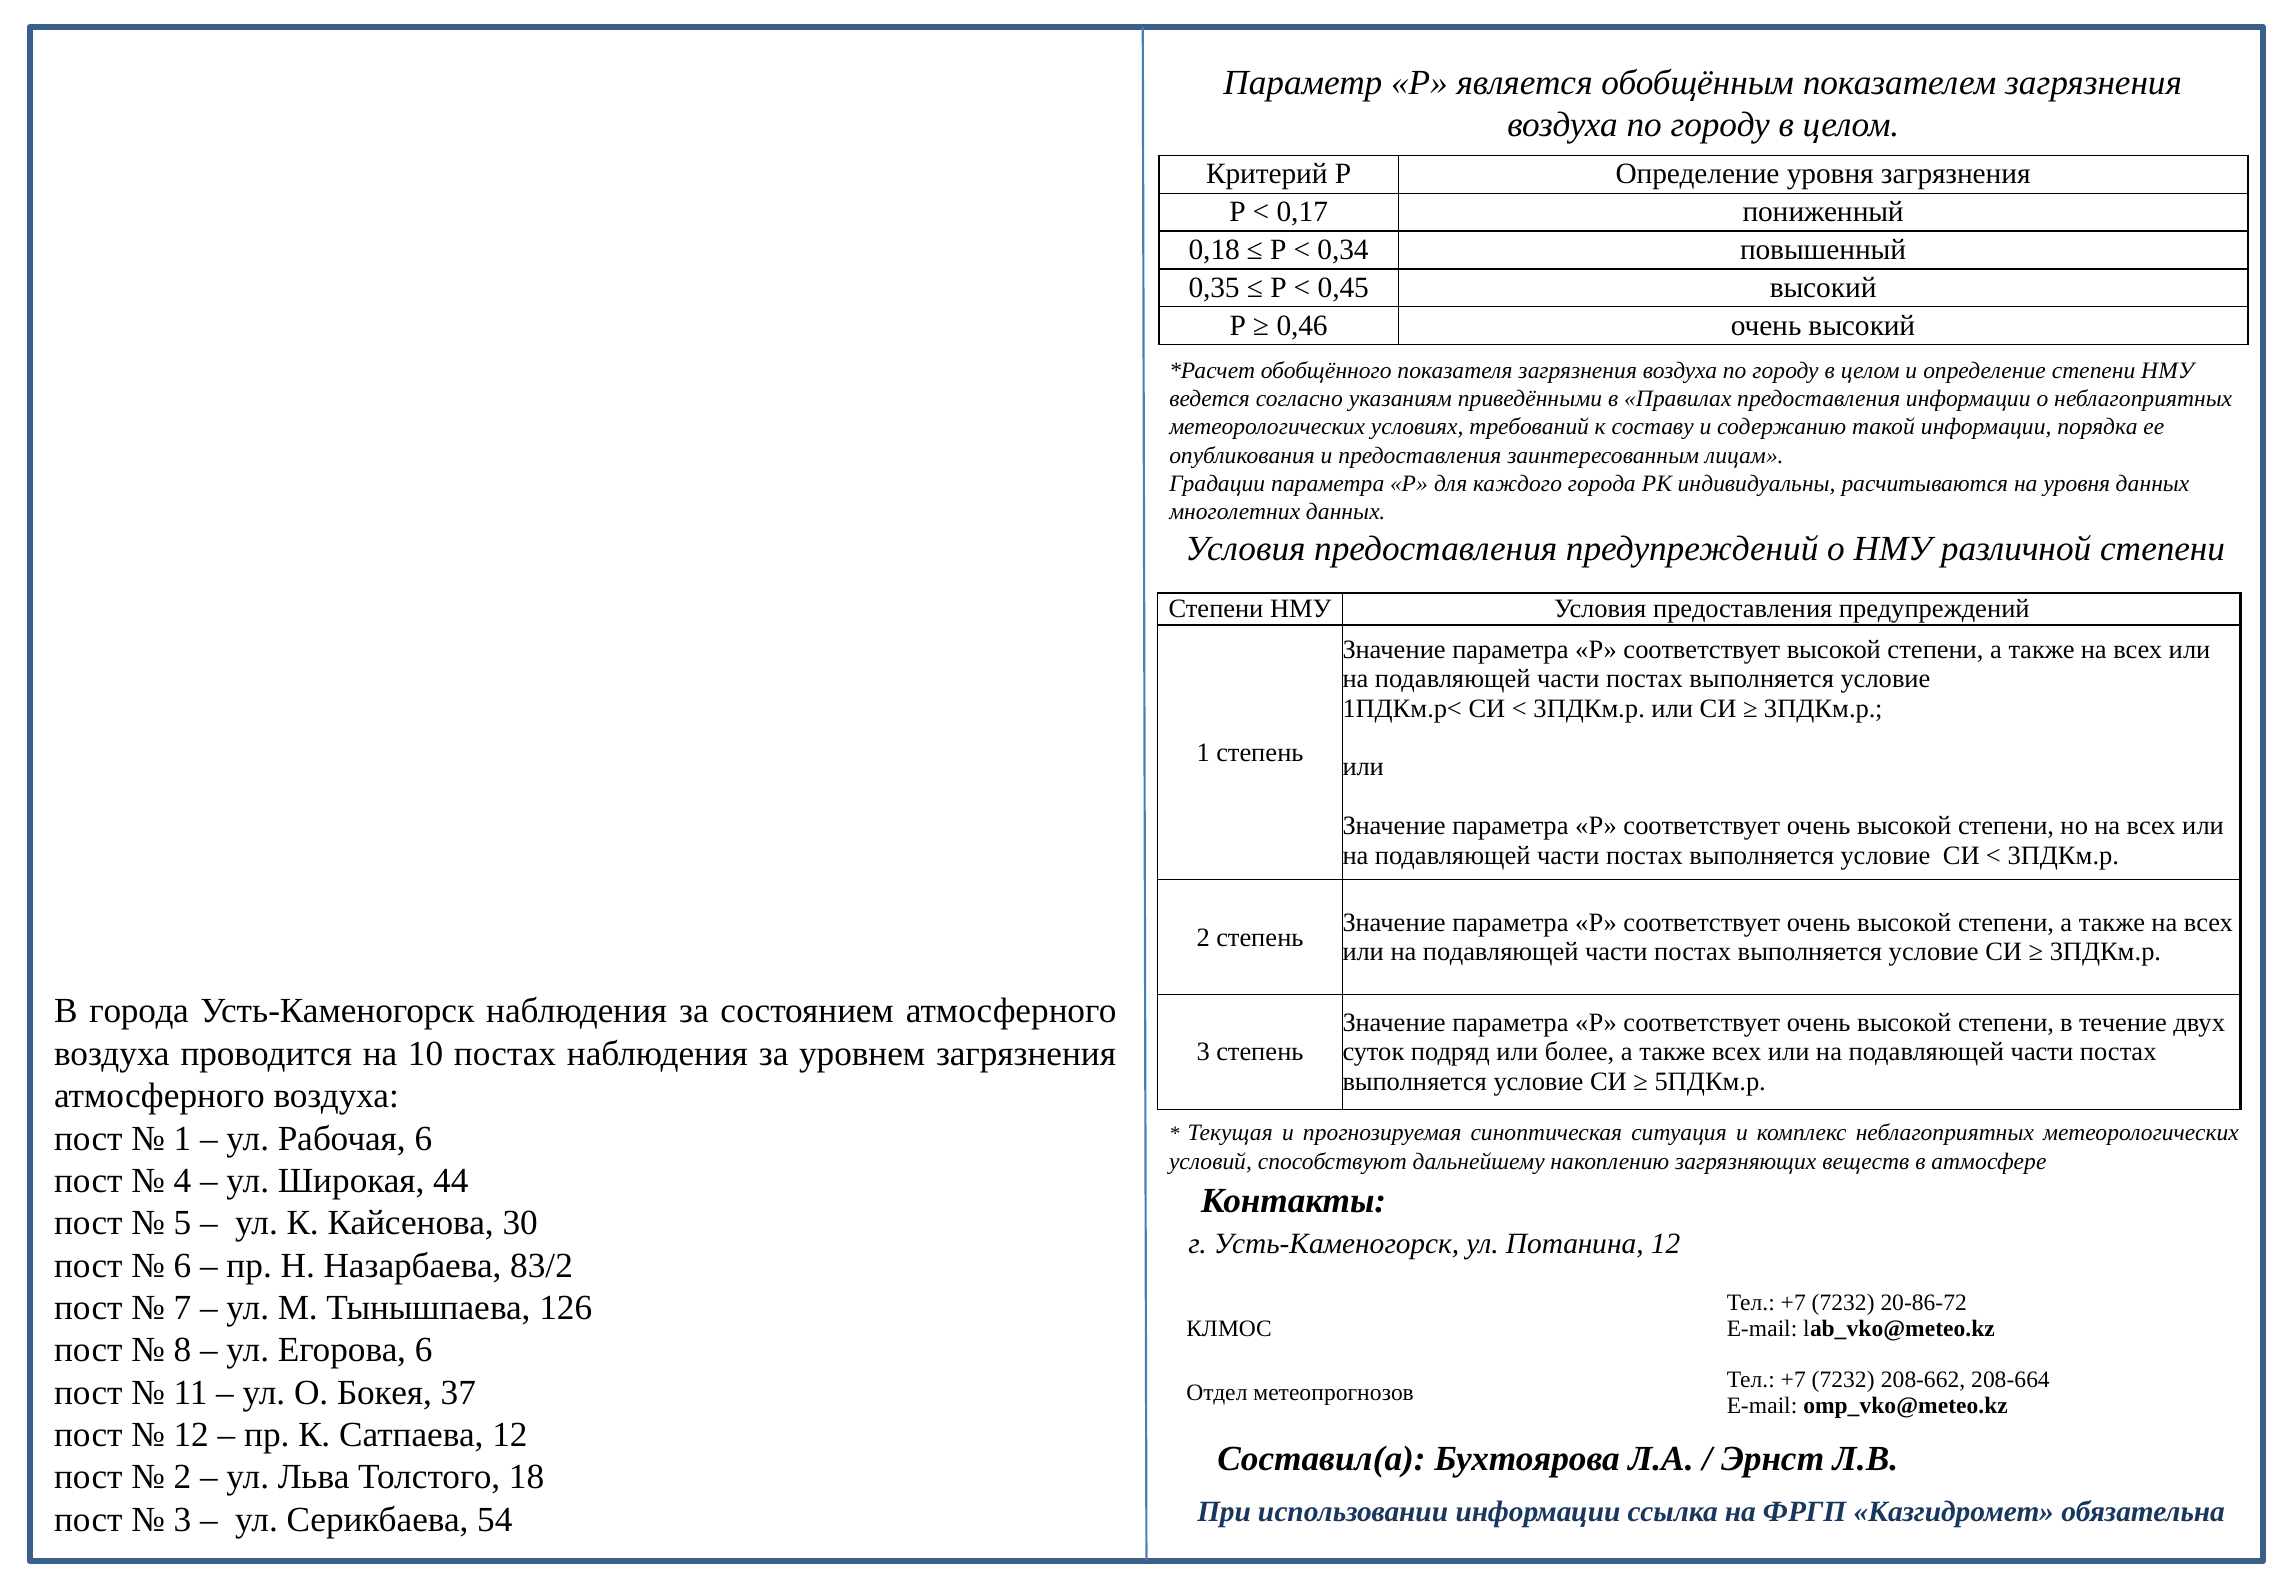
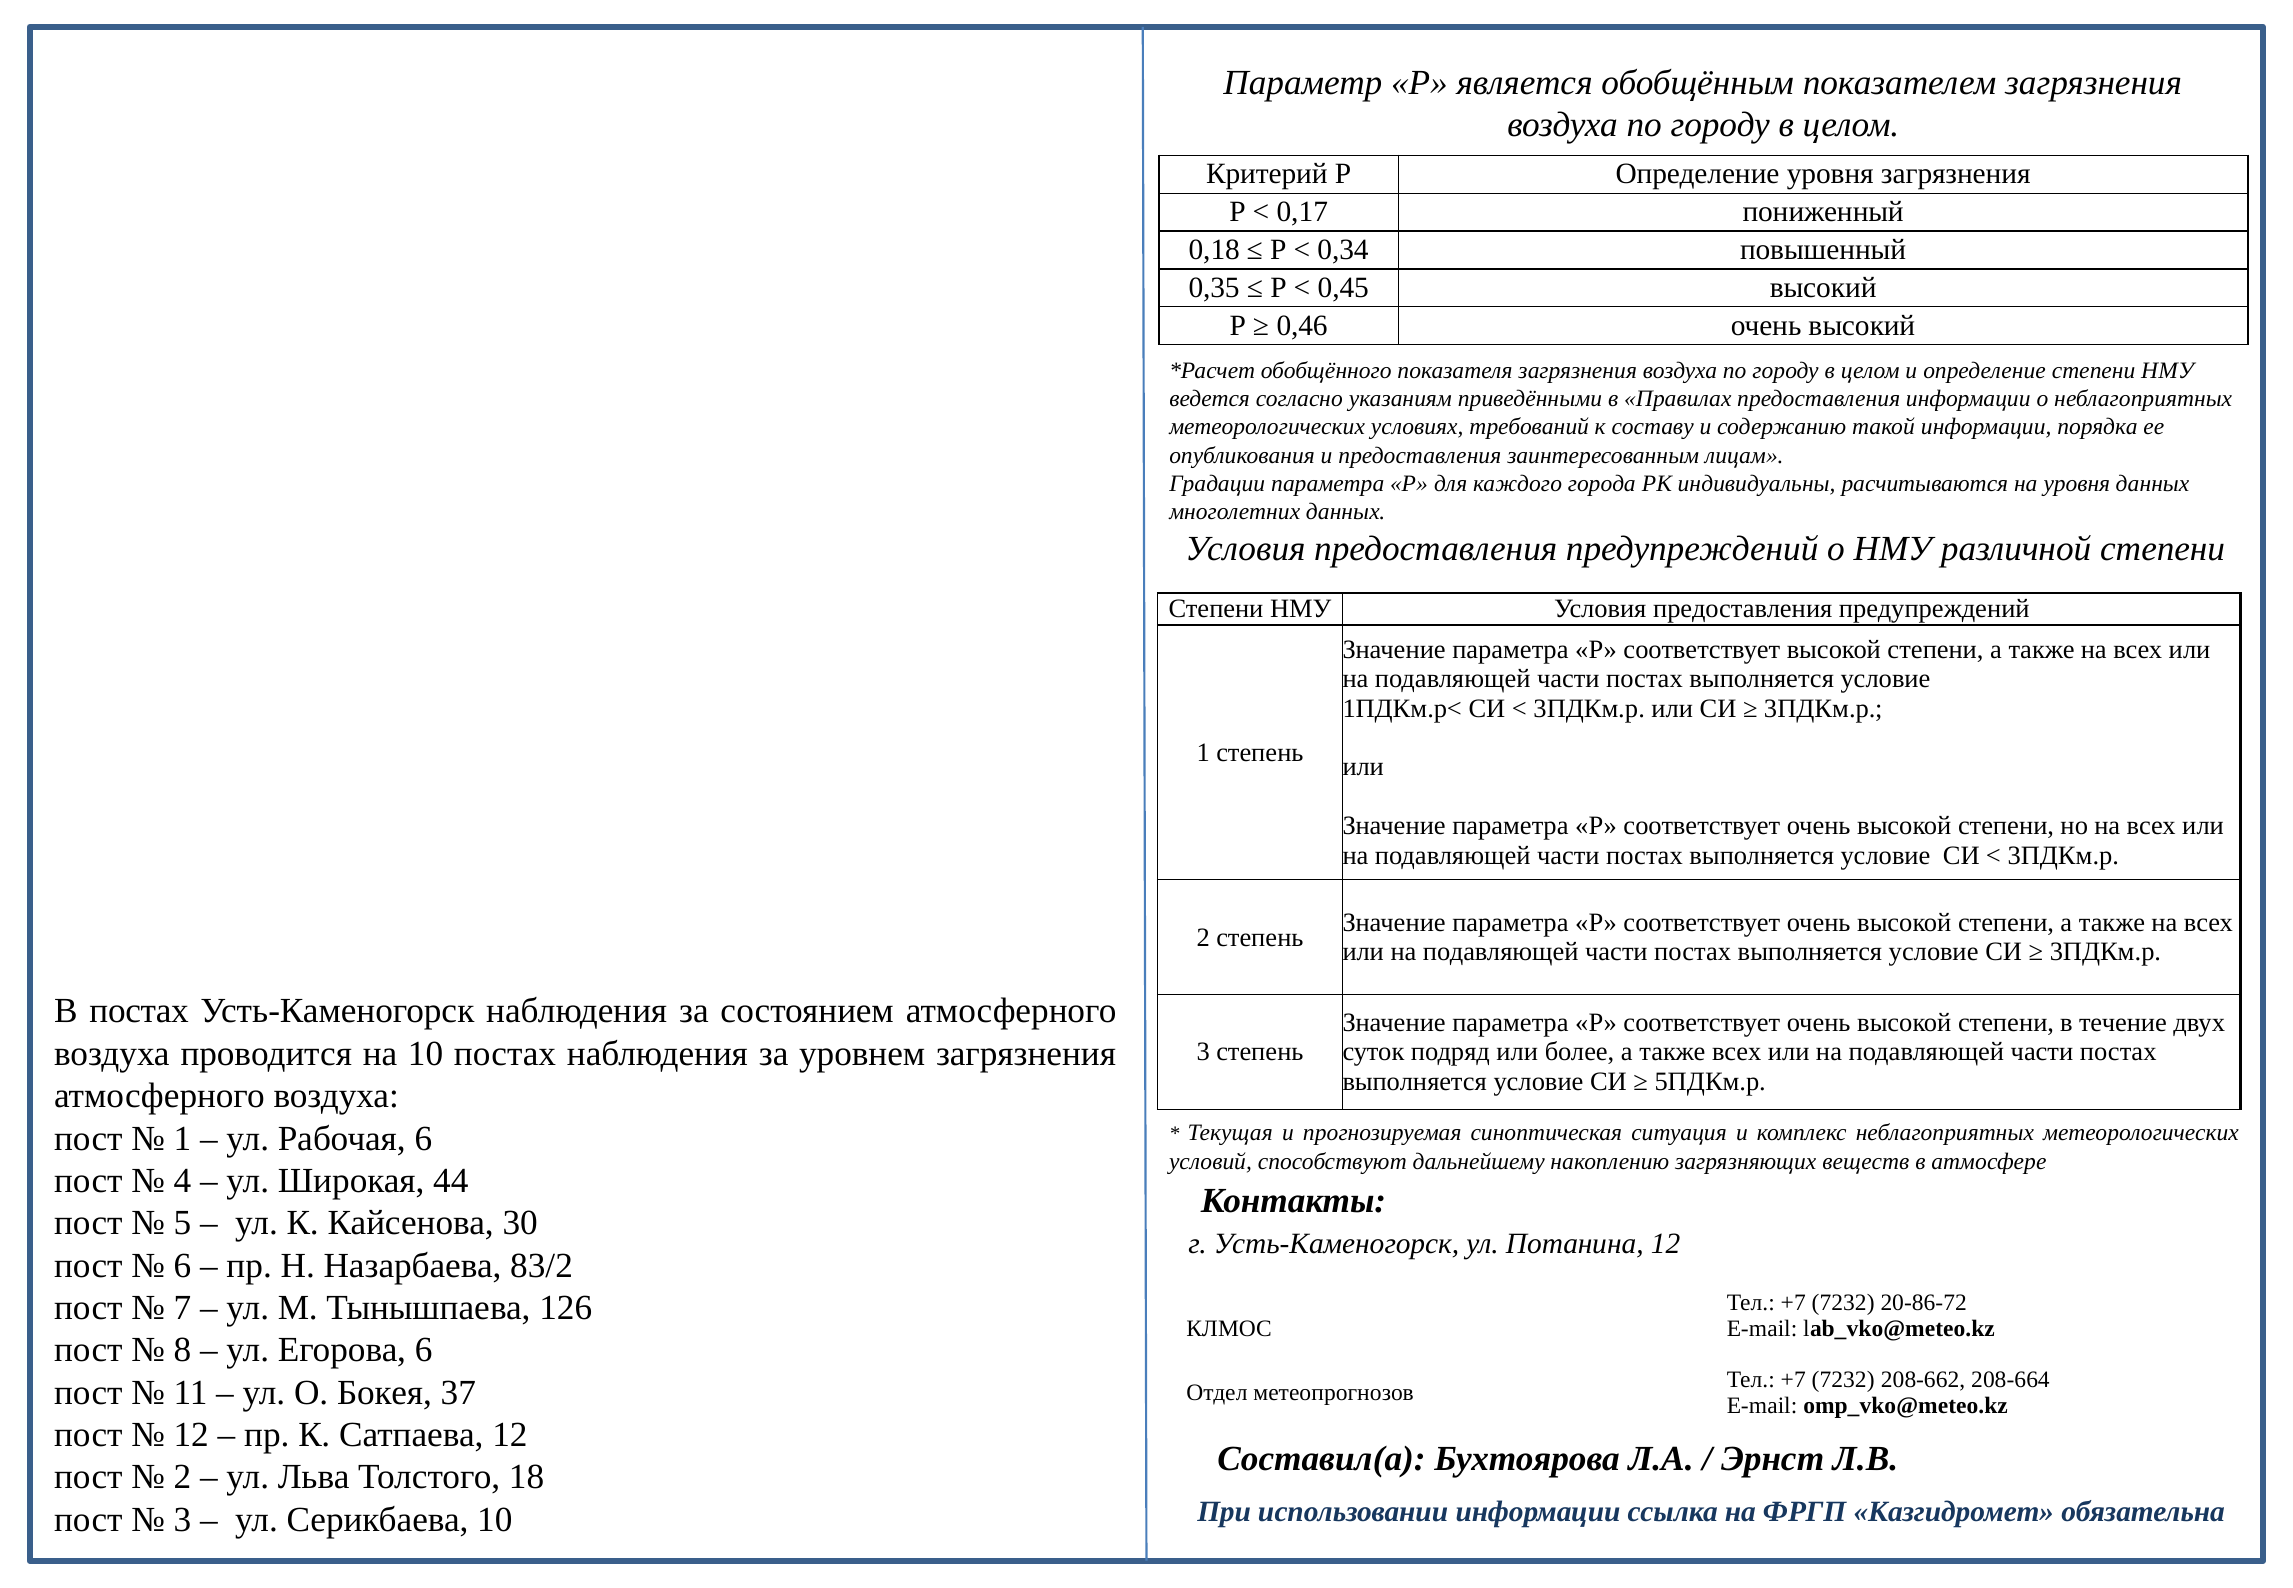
В города: города -> постах (139, 1011)
Серикбаева 54: 54 -> 10 (495, 1519)
